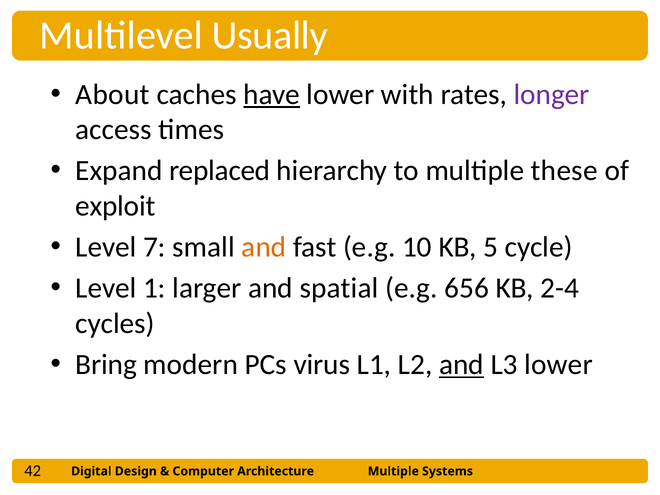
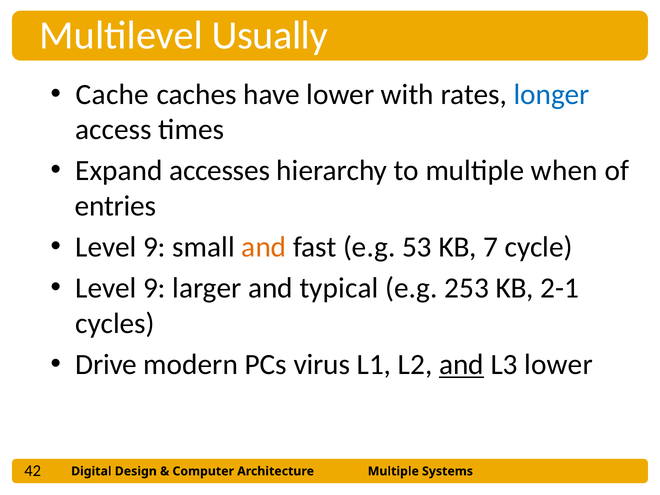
About: About -> Cache (112, 94)
have underline: present -> none (272, 94)
longer colour: purple -> blue (552, 94)
replaced: replaced -> accesses (220, 171)
these: these -> when (564, 171)
exploit: exploit -> entries (115, 206)
7: 7 -> 9 (154, 247)
10: 10 -> 53 (417, 247)
5: 5 -> 7 (491, 247)
1: 1 -> 9 (154, 288)
spatial: spatial -> typical (339, 288)
656: 656 -> 253 (467, 288)
2-4: 2-4 -> 2-1 (560, 288)
Bring: Bring -> Drive (106, 365)
